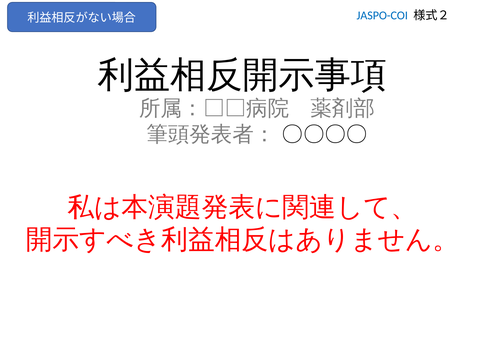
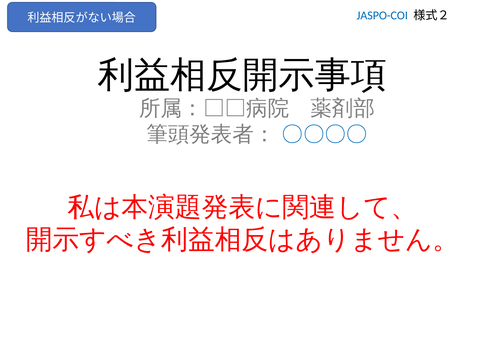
〇〇〇〇 colour: black -> blue (324, 134)
